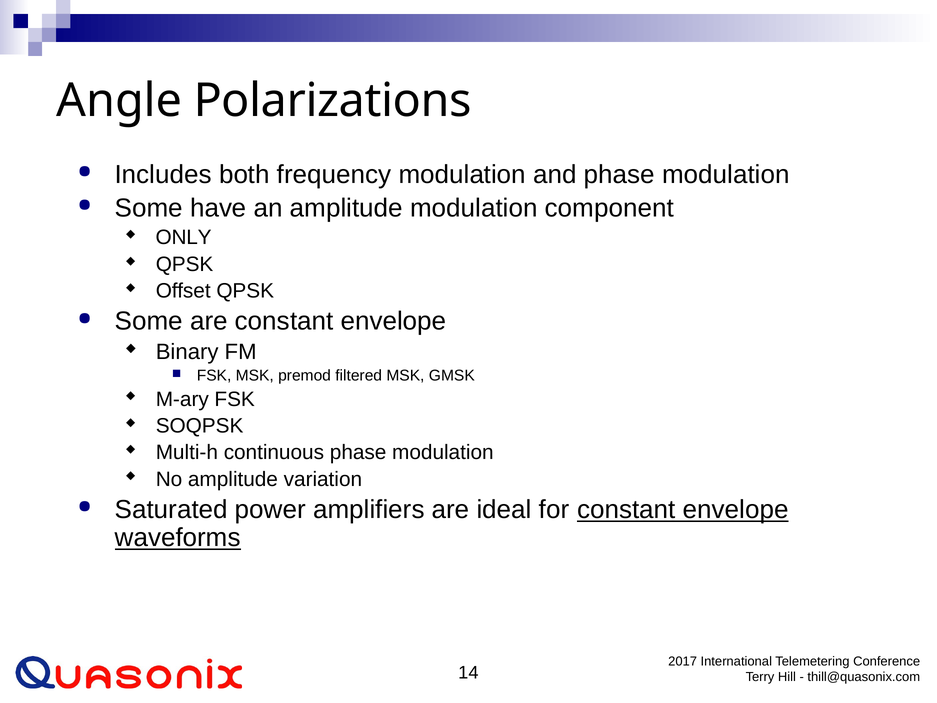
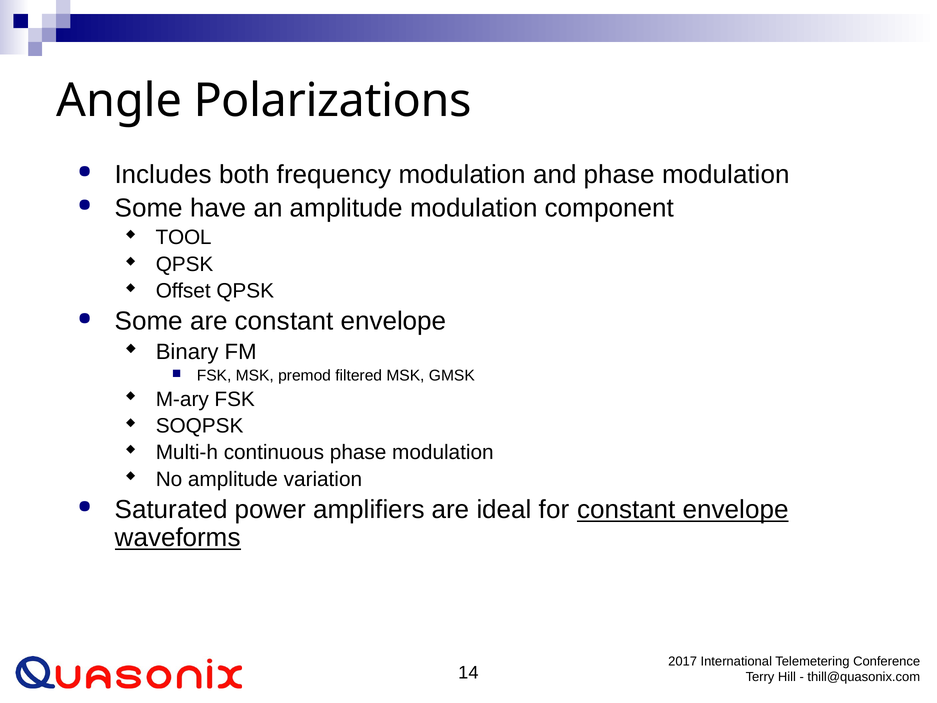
ONLY: ONLY -> TOOL (184, 238)
